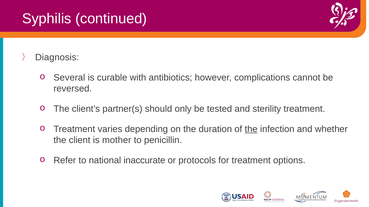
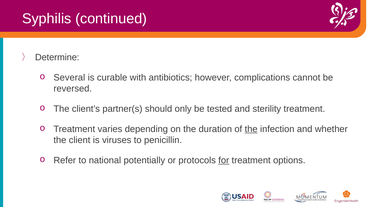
Diagnosis: Diagnosis -> Determine (57, 57)
mother: mother -> viruses (117, 140)
inaccurate: inaccurate -> potentially (144, 161)
for underline: none -> present (224, 161)
